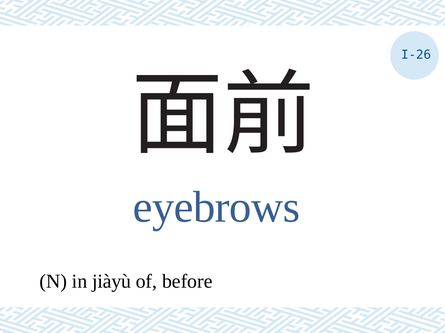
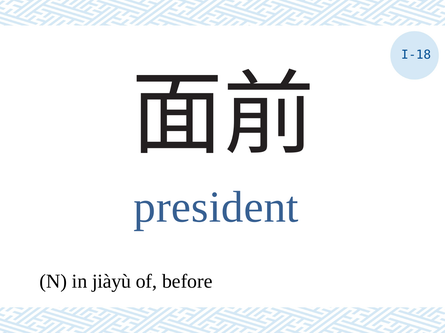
I-26: I-26 -> I-18 (416, 55)
eyebrows: eyebrows -> president (216, 208)
